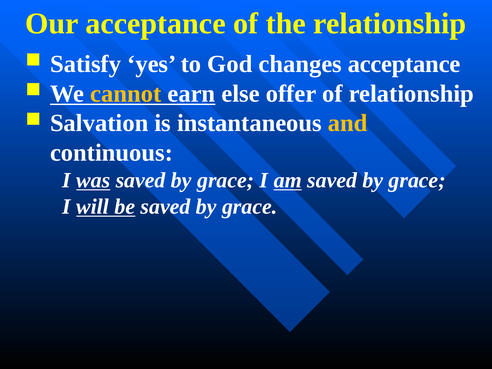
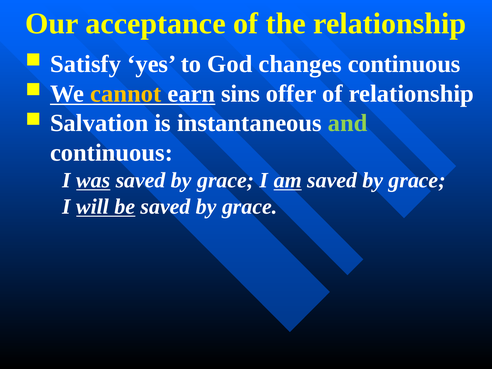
changes acceptance: acceptance -> continuous (404, 64)
else: else -> sins (241, 94)
and colour: yellow -> light green (348, 123)
